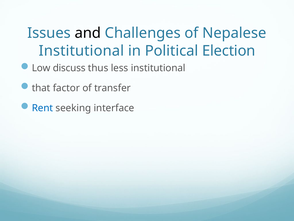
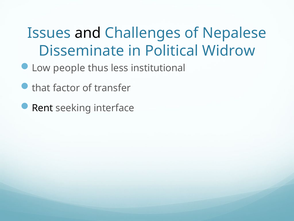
Institutional: Institutional -> Disseminate (81, 51)
Election: Election -> Widrow (229, 51)
discuss: discuss -> people (69, 68)
Rent colour: blue -> black (42, 108)
